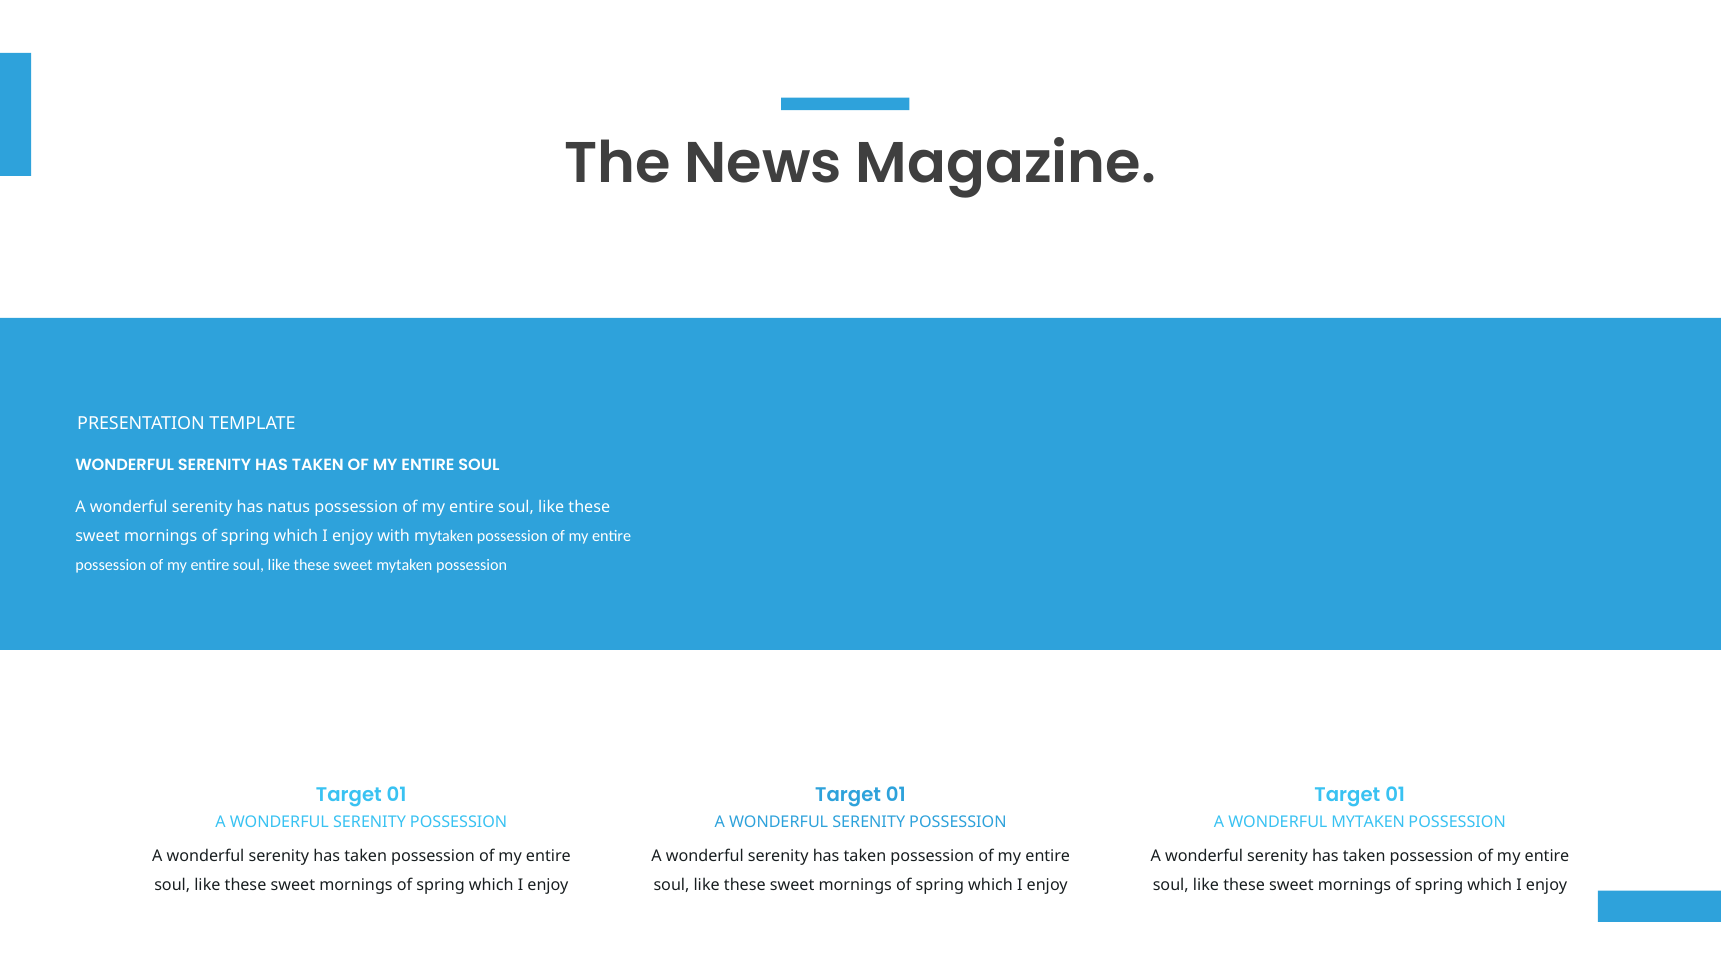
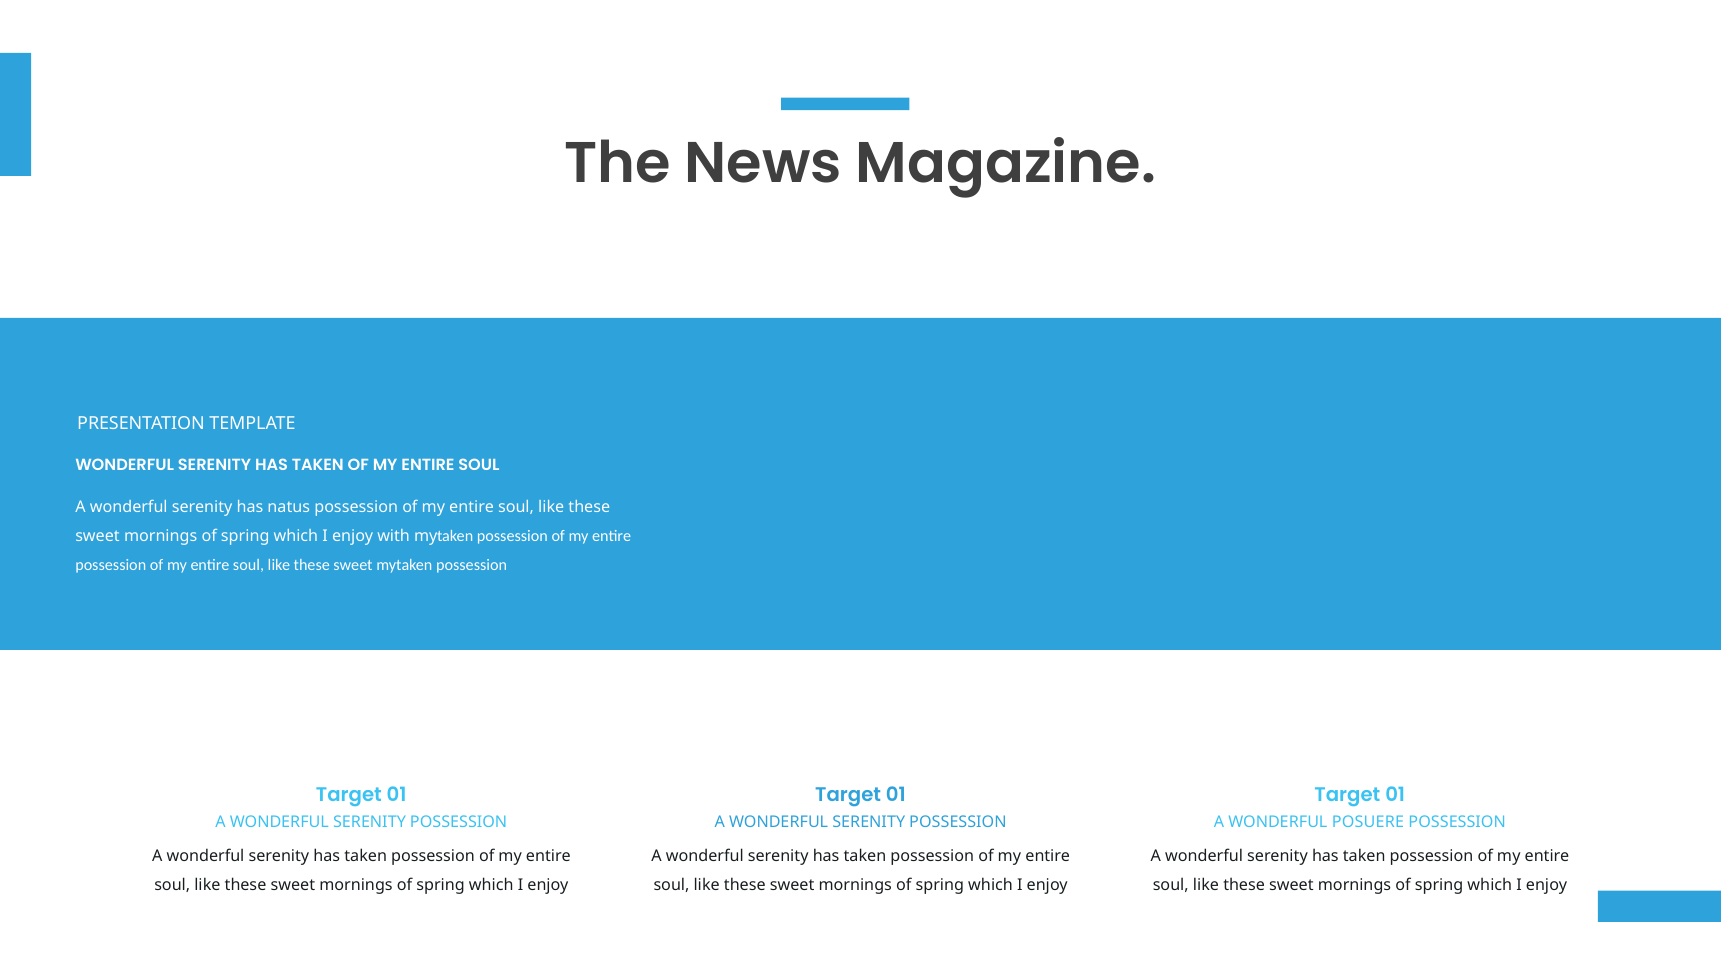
WONDERFUL MYTAKEN: MYTAKEN -> POSUERE (1368, 822)
